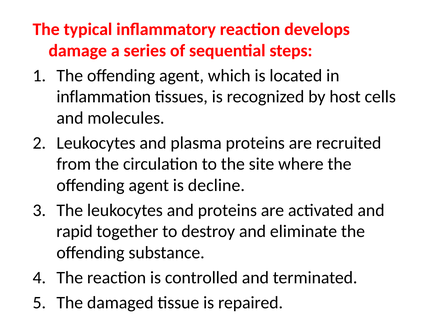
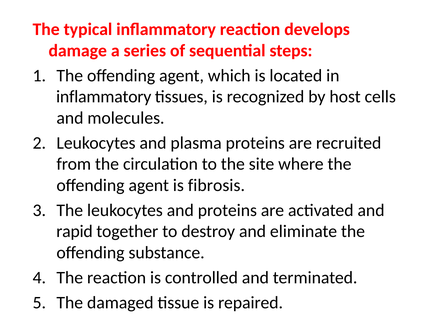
inflammation: inflammation -> inflammatory (104, 97)
decline: decline -> fibrosis (216, 185)
